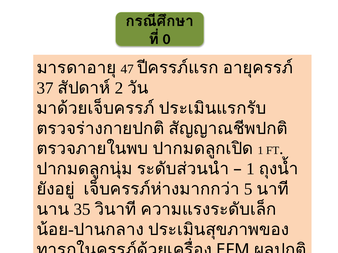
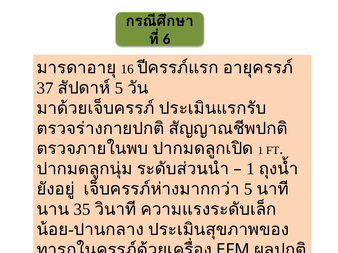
0: 0 -> 6 (167, 39)
47: 47 -> 16 (127, 69)
2: 2 -> 5 (119, 88)
